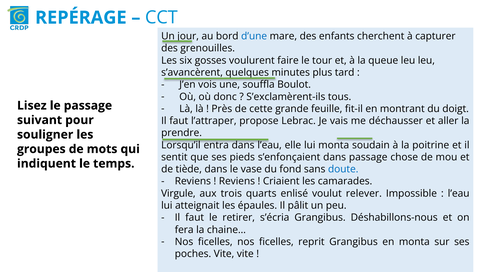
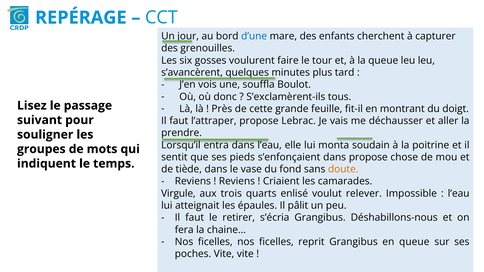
dans passage: passage -> propose (368, 157)
doute colour: blue -> orange (343, 169)
en monta: monta -> queue (414, 242)
